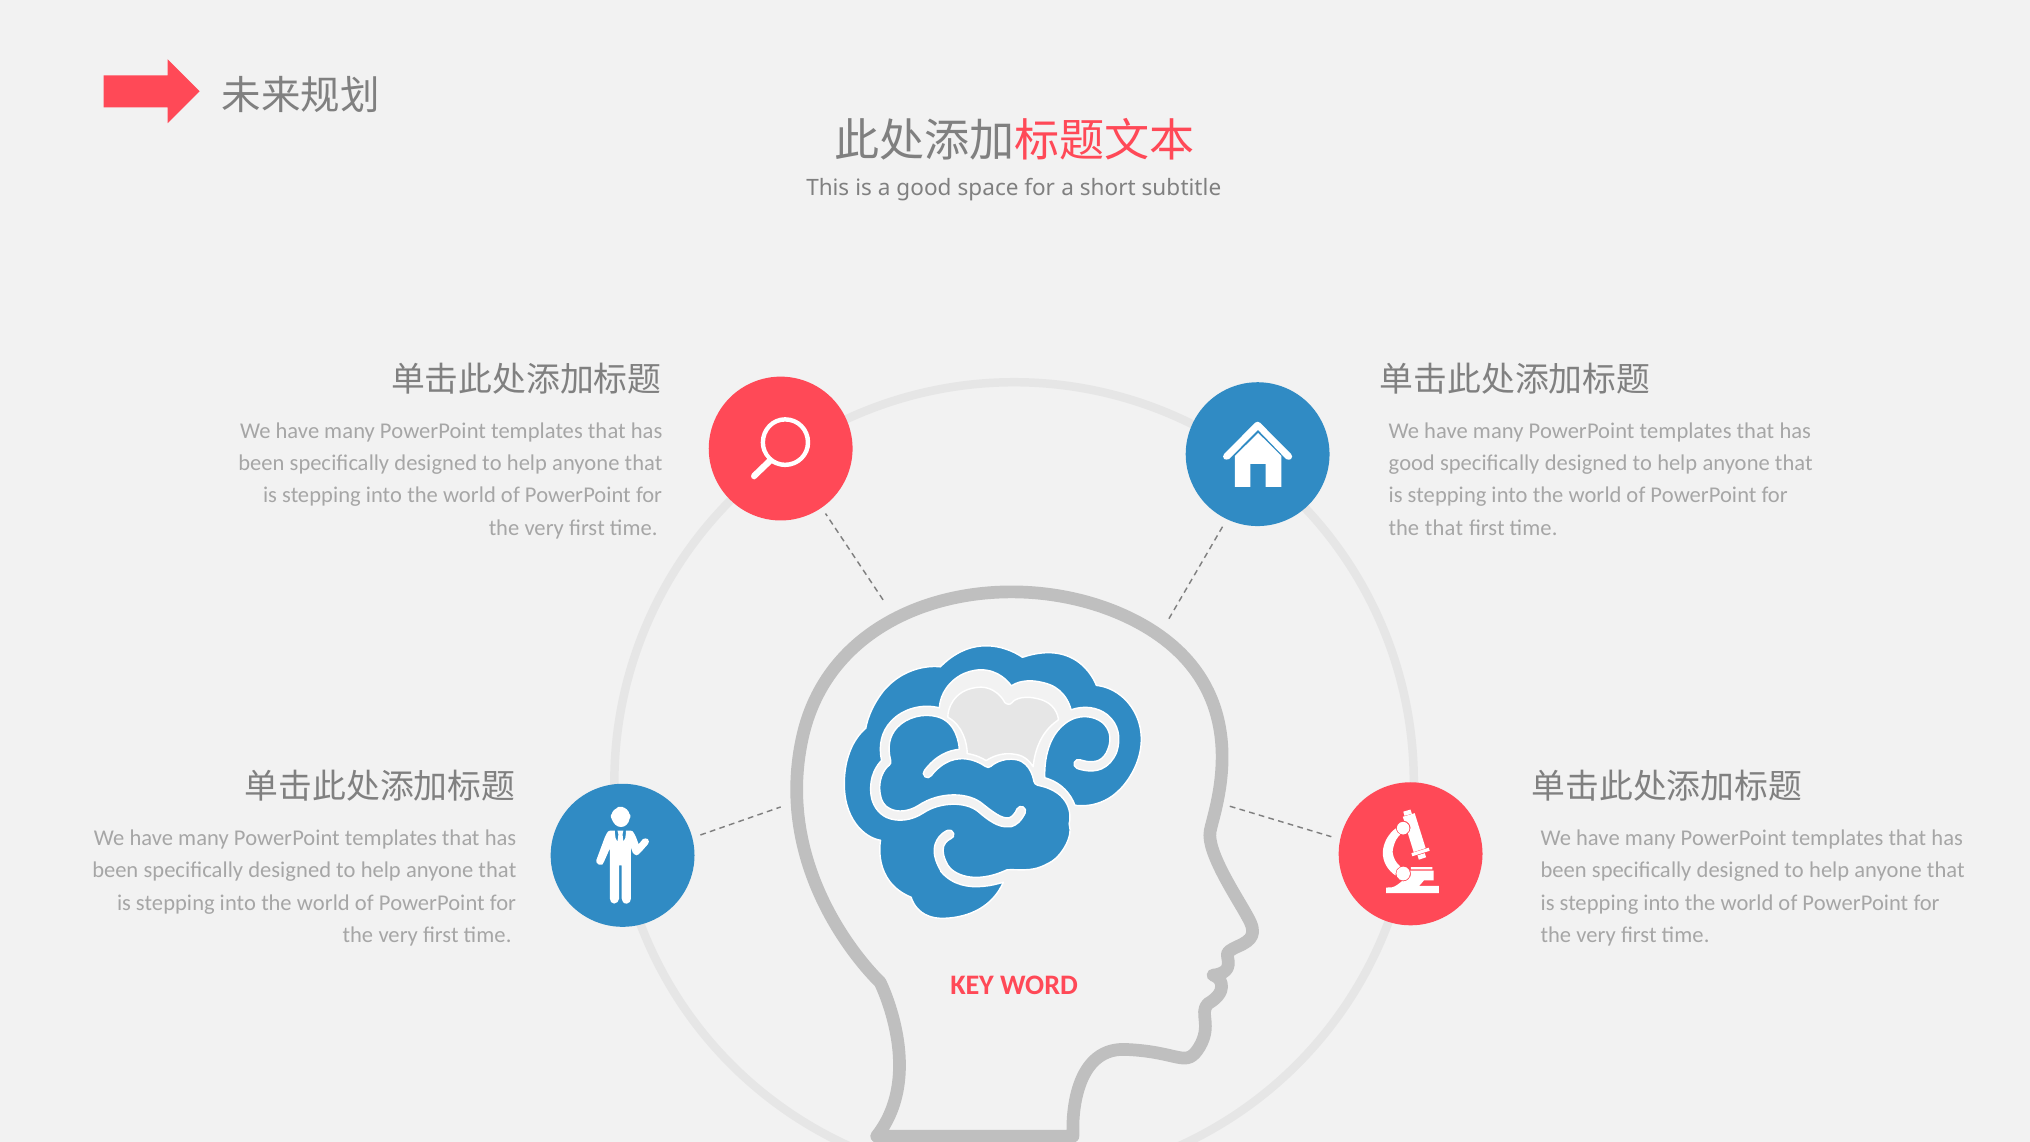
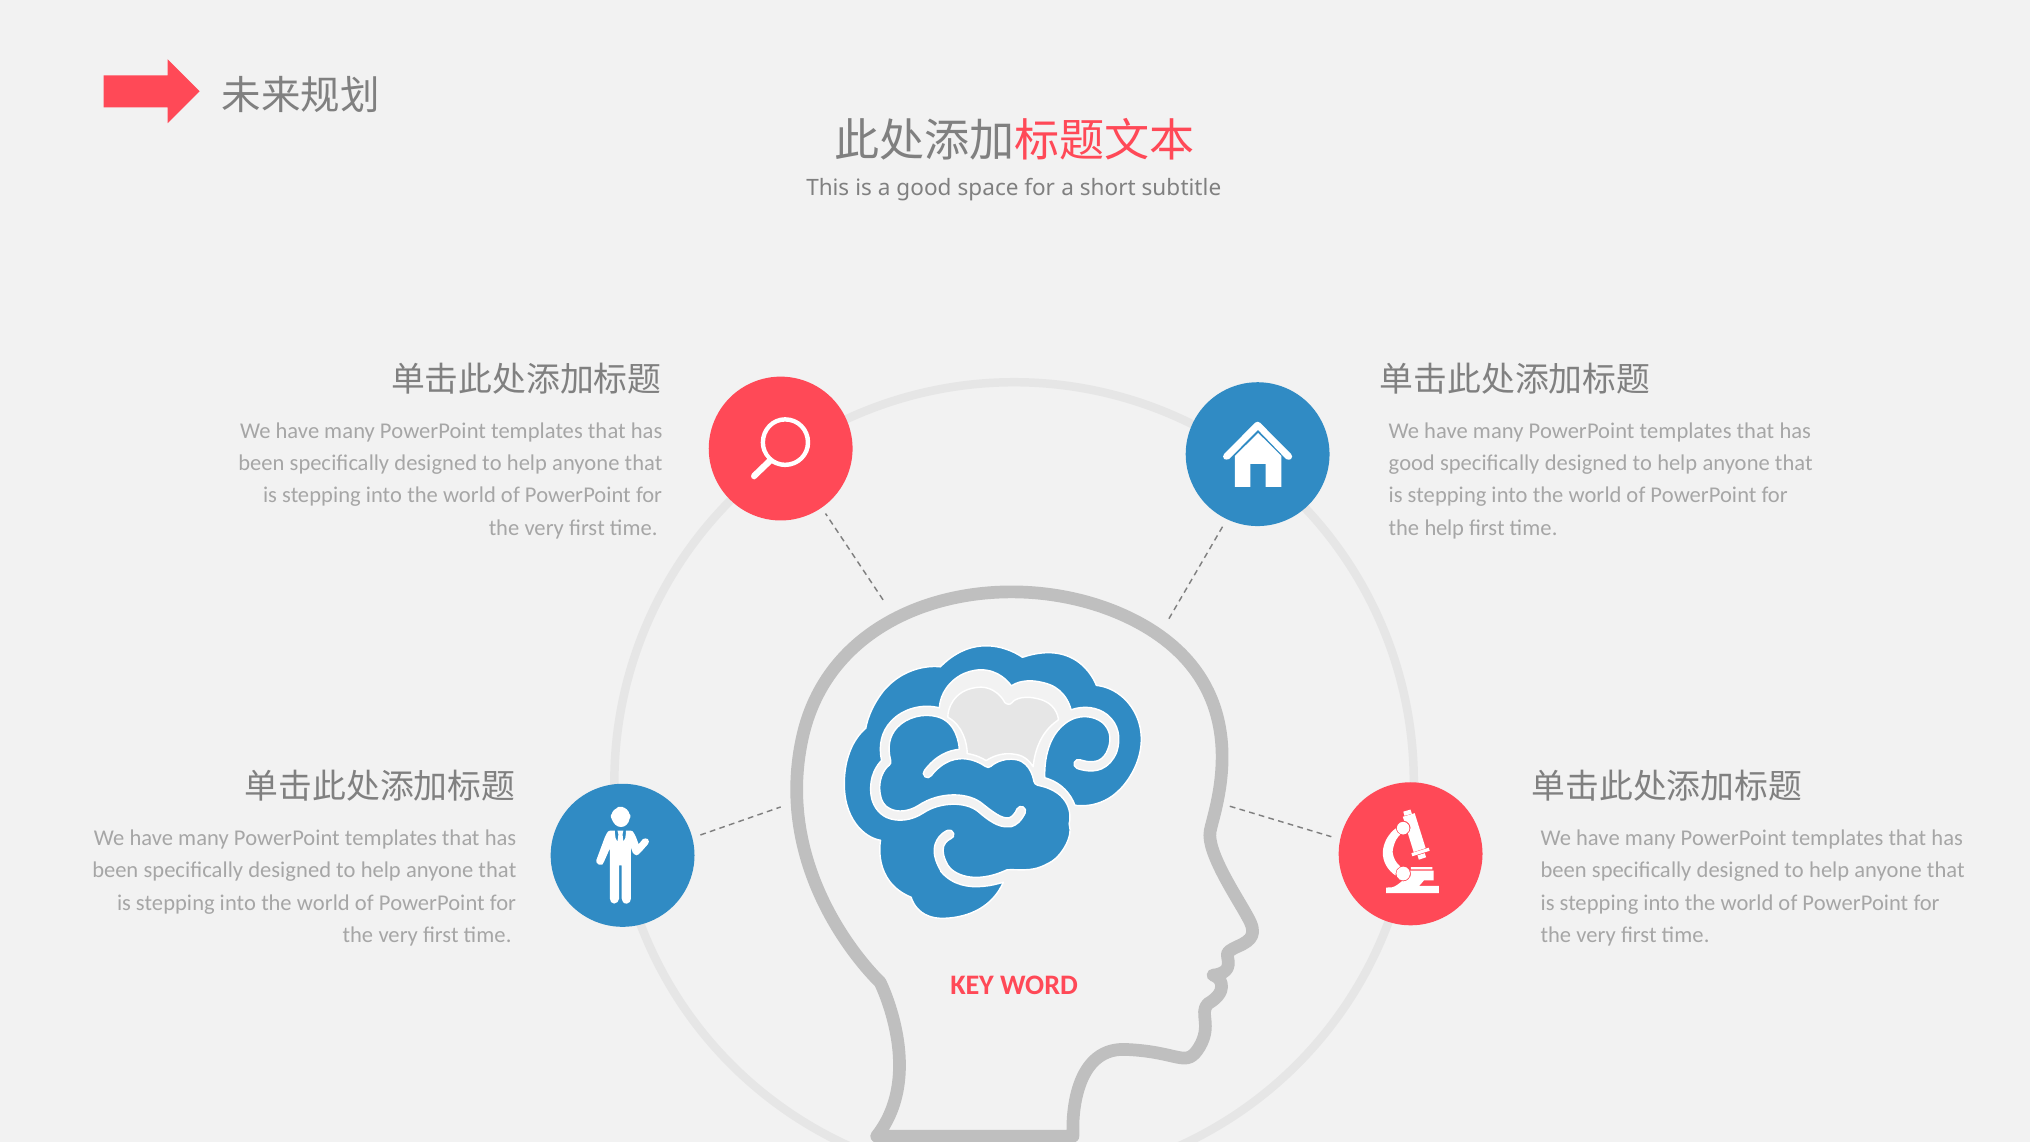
the that: that -> help (1444, 528)
